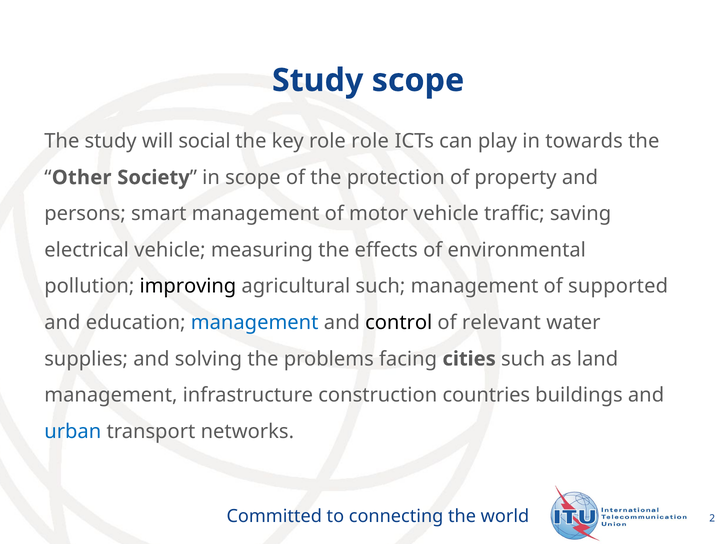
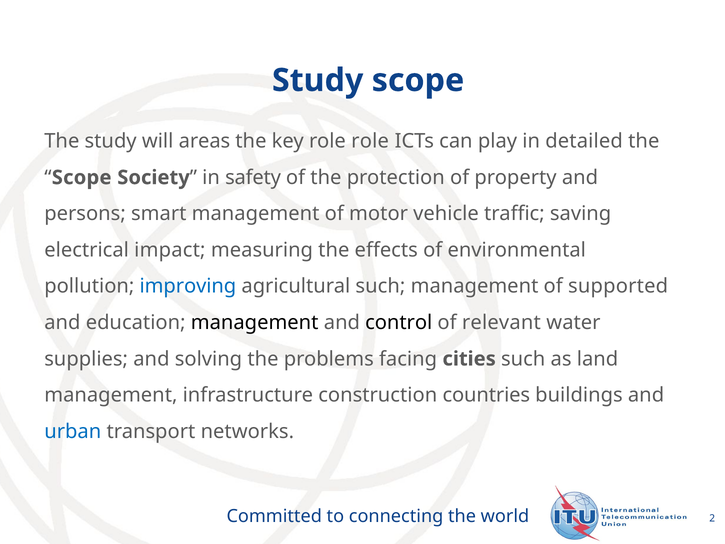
social: social -> areas (204, 141)
towards: towards -> detailed (584, 141)
Other: Other -> Scope (82, 177)
in scope: scope -> safety (253, 177)
electrical vehicle: vehicle -> impact (170, 250)
improving colour: black -> blue (188, 286)
management colour: blue -> black (255, 322)
